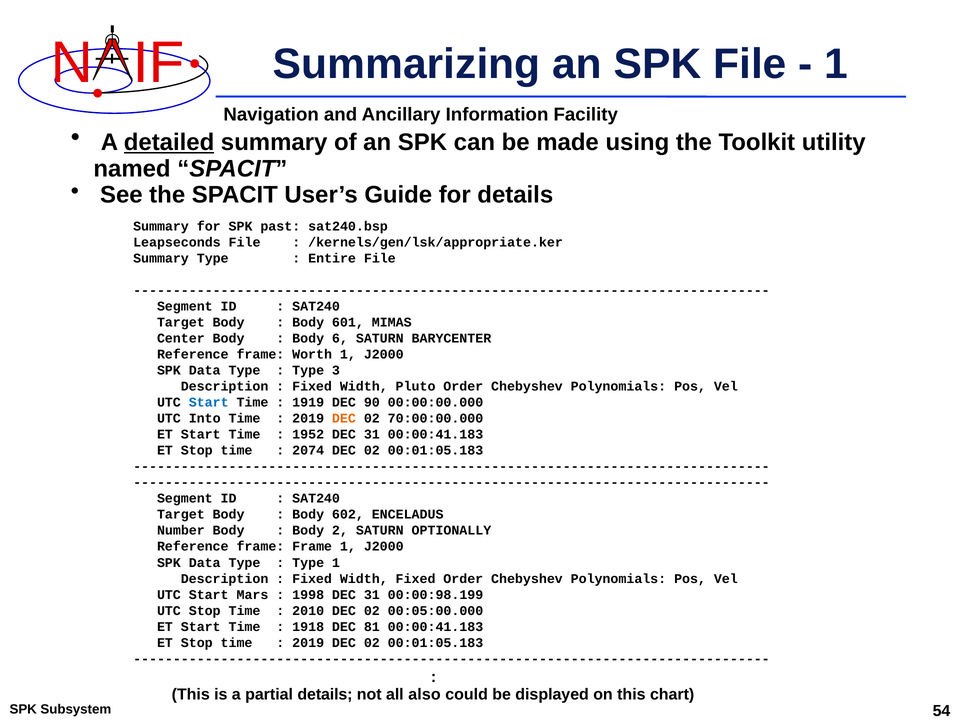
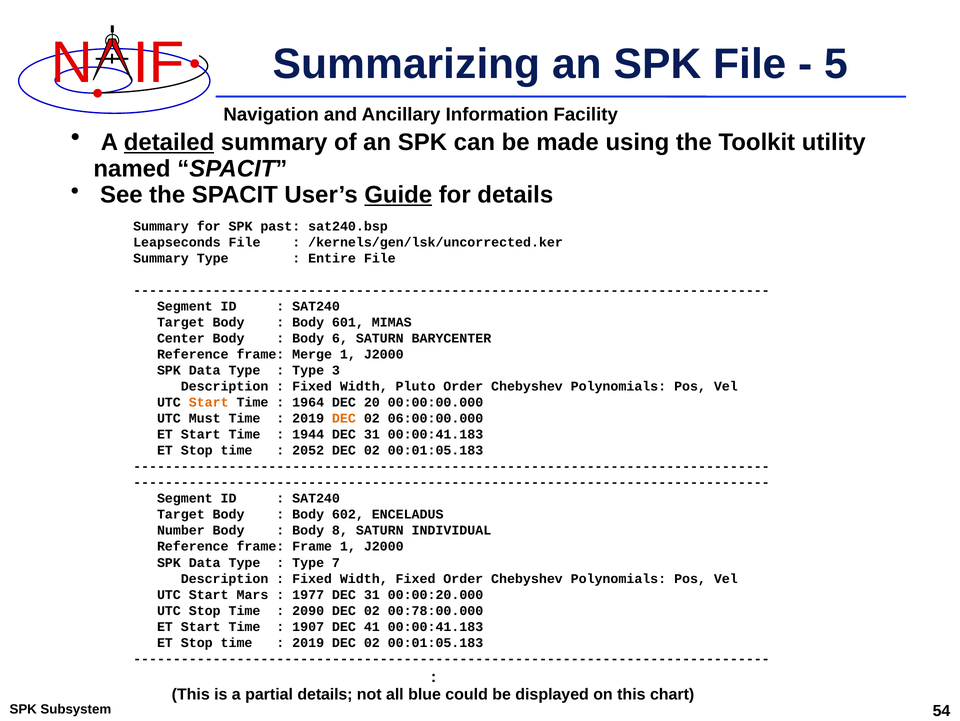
1: 1 -> 5 (836, 64)
Guide underline: none -> present (398, 195)
/kernels/gen/lsk/appropriate.ker: /kernels/gen/lsk/appropriate.ker -> /kernels/gen/lsk/uncorrected.ker (436, 242)
Worth: Worth -> Merge (312, 354)
Start colour: blue -> orange (209, 402)
1919: 1919 -> 1964 (308, 402)
90: 90 -> 20 (372, 402)
Into: Into -> Must (205, 418)
70:00:00.000: 70:00:00.000 -> 06:00:00.000 (436, 418)
1952: 1952 -> 1944 (308, 434)
2074: 2074 -> 2052 (308, 450)
2: 2 -> 8 (340, 530)
OPTIONALLY: OPTIONALLY -> INDIVIDUAL (451, 530)
Type 1: 1 -> 7 (336, 562)
1998: 1998 -> 1977 (308, 594)
00:00:98.199: 00:00:98.199 -> 00:00:20.000 (436, 594)
2010: 2010 -> 2090 (308, 610)
00:05:00.000: 00:05:00.000 -> 00:78:00.000 (436, 610)
1918: 1918 -> 1907 (308, 626)
81: 81 -> 41 (372, 626)
also: also -> blue (425, 694)
